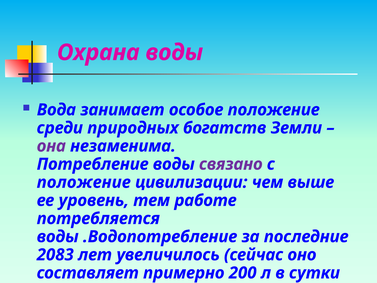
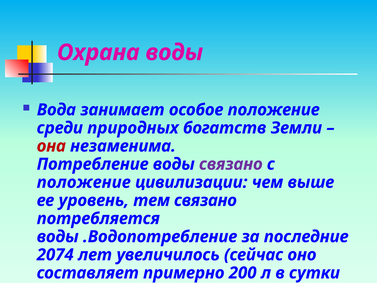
она colour: purple -> red (51, 146)
тем работе: работе -> связано (205, 200)
2083: 2083 -> 2074 (55, 255)
